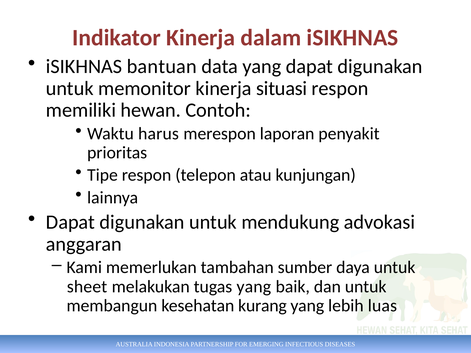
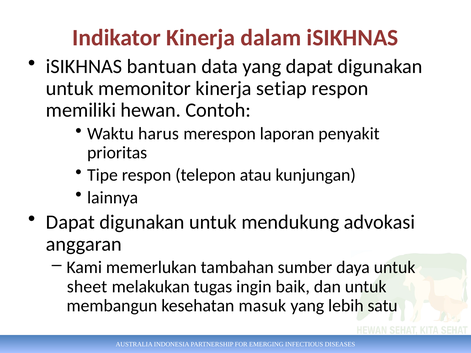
situasi: situasi -> setiap (282, 88)
tugas yang: yang -> ingin (254, 287)
kurang: kurang -> masuk (262, 306)
luas: luas -> satu (383, 306)
